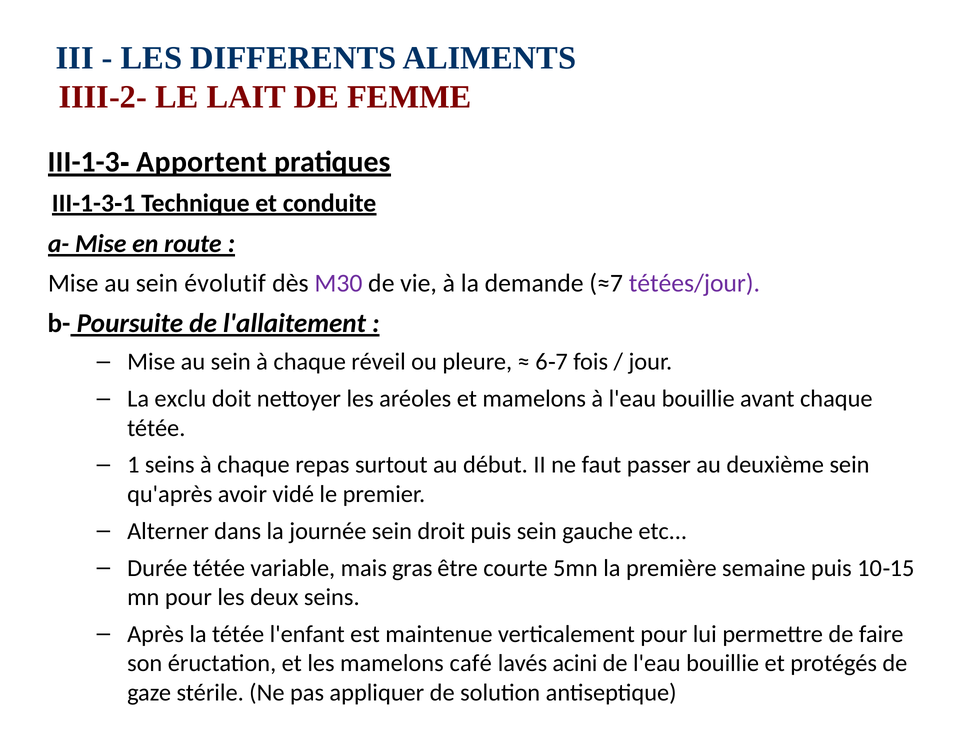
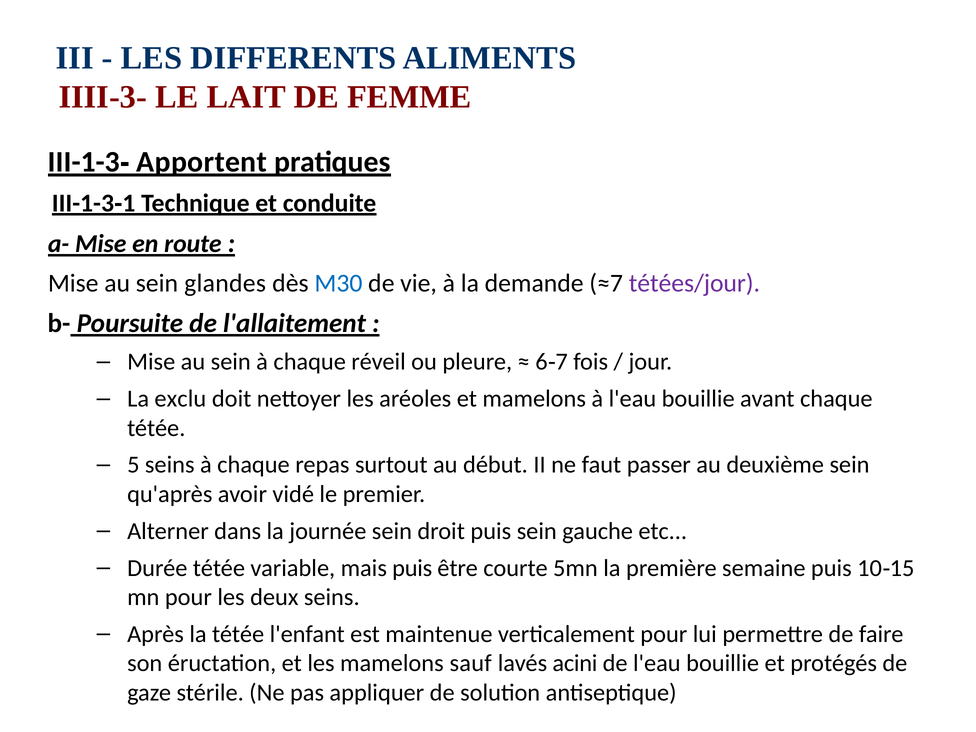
IIII-2‑: IIII-2‑ -> IIII-3‑ (103, 97)
évolutif: évolutif -> glandes (225, 283)
M30 colour: purple -> blue (338, 283)
1: 1 -> 5 (133, 465)
mais gras: gras -> puis (412, 568)
café: café -> sauf (471, 663)
